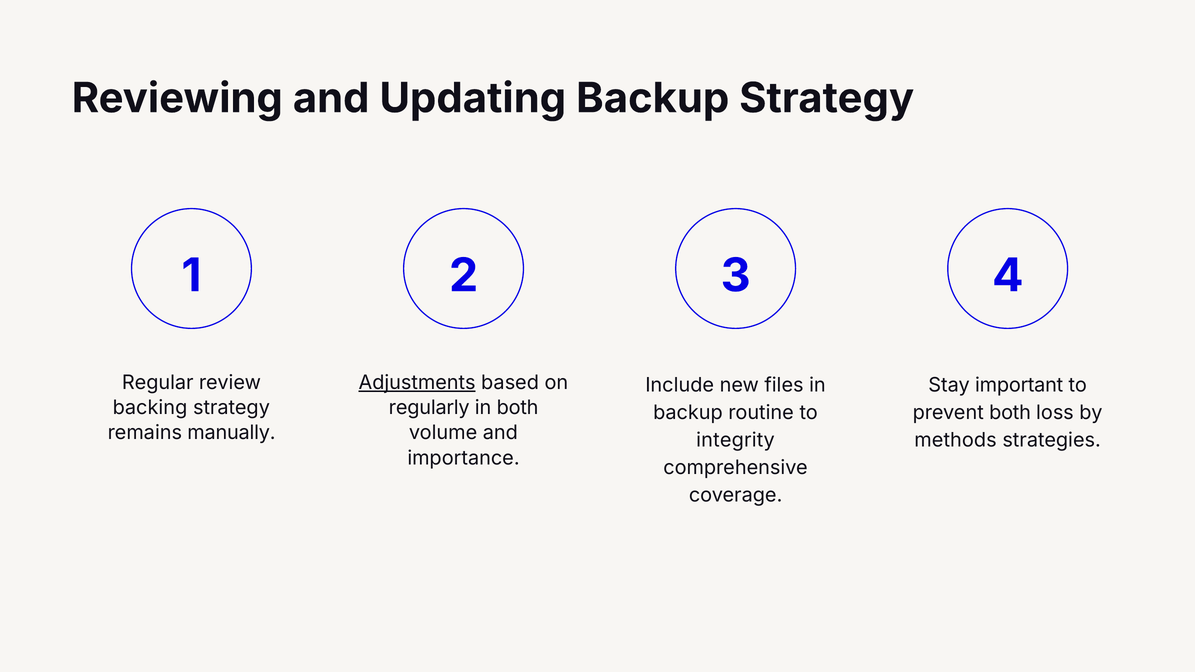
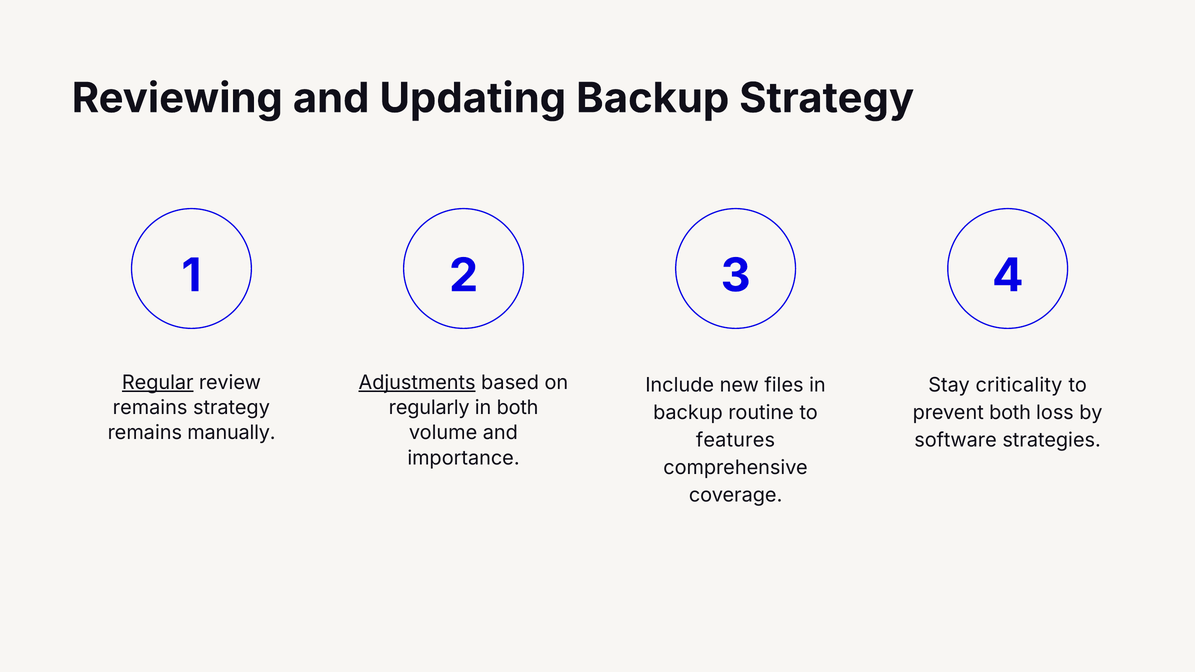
Regular underline: none -> present (158, 383)
important: important -> criticality (1019, 385)
backing: backing -> remains (150, 408)
integrity: integrity -> features (735, 440)
methods: methods -> software (956, 440)
